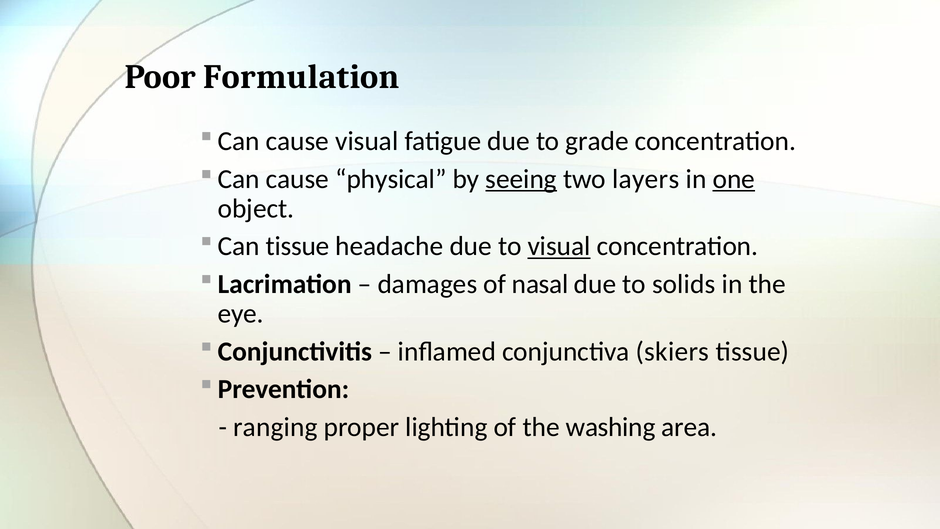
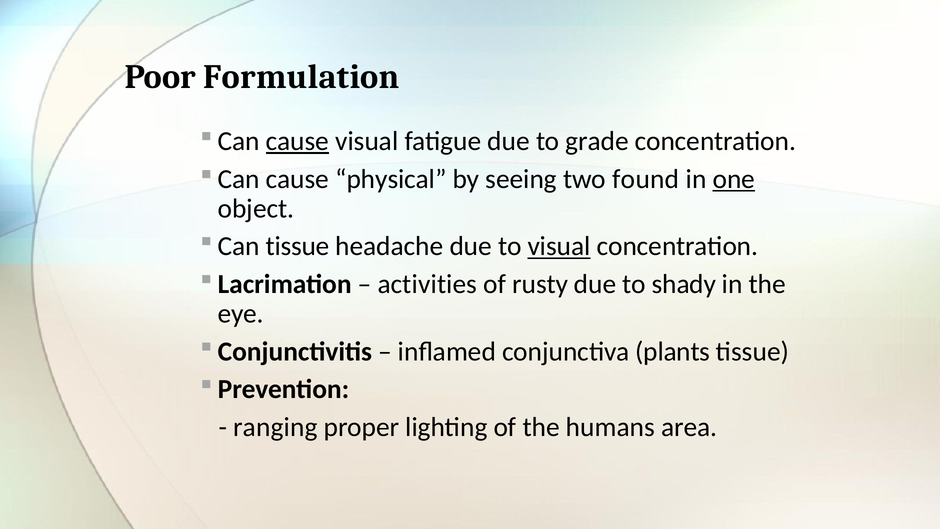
cause underline: none -> present (297, 141)
seeing underline: present -> none (521, 179)
layers: layers -> found (646, 179)
damages: damages -> activities (427, 284)
nasal: nasal -> rusty (540, 284)
solids: solids -> shady (684, 284)
skiers: skiers -> plants (673, 351)
washing: washing -> humans (610, 427)
